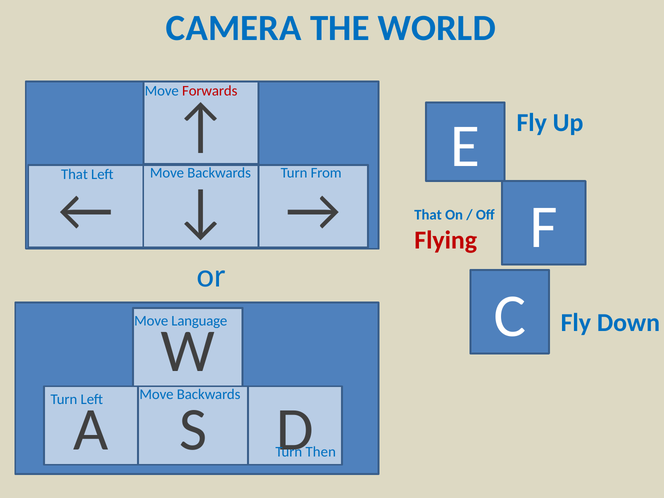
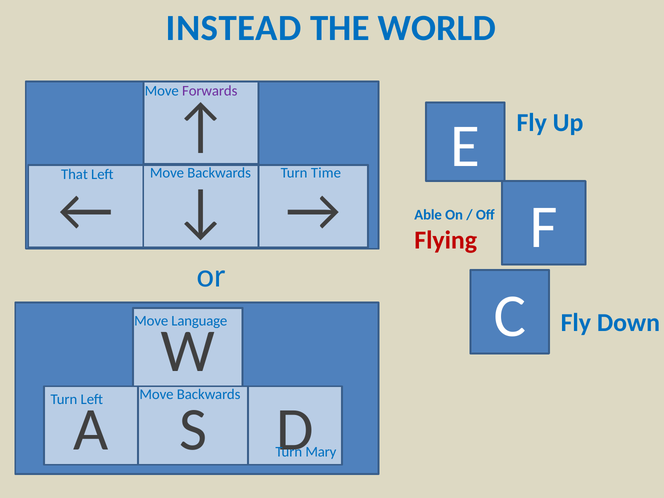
CAMERA: CAMERA -> INSTEAD (234, 28)
Forwards colour: red -> purple (210, 91)
From: From -> Time (326, 173)
That: That -> Able (428, 215)
Then: Then -> Mary (321, 452)
